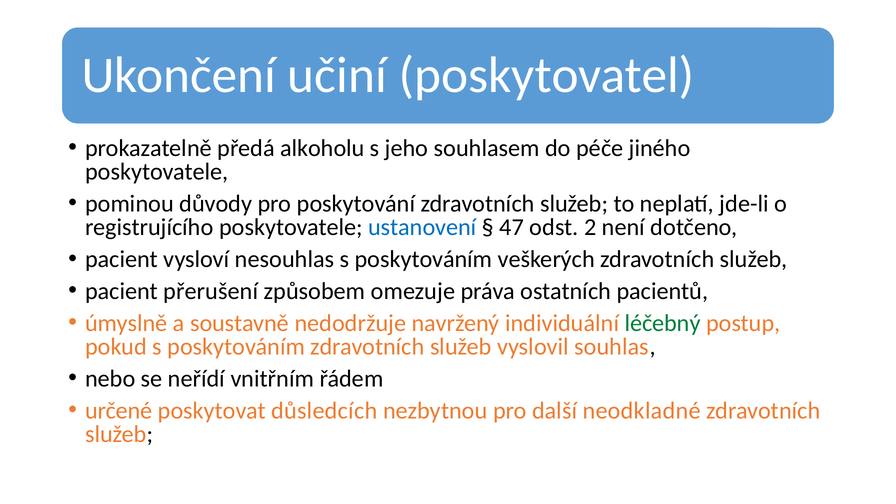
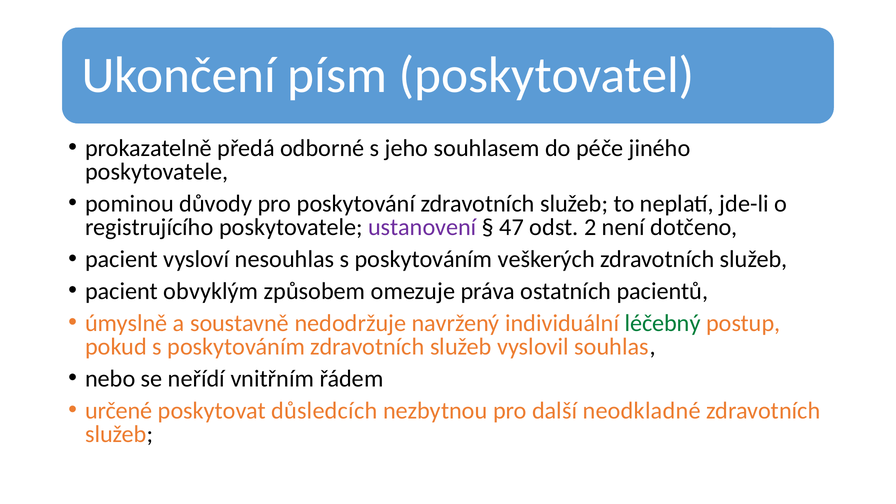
učiní: učiní -> písm (337, 75)
alkoholu: alkoholu -> odborné (322, 148)
ustanovení colour: blue -> purple (422, 227)
přerušení: přerušení -> obvyklým (211, 291)
